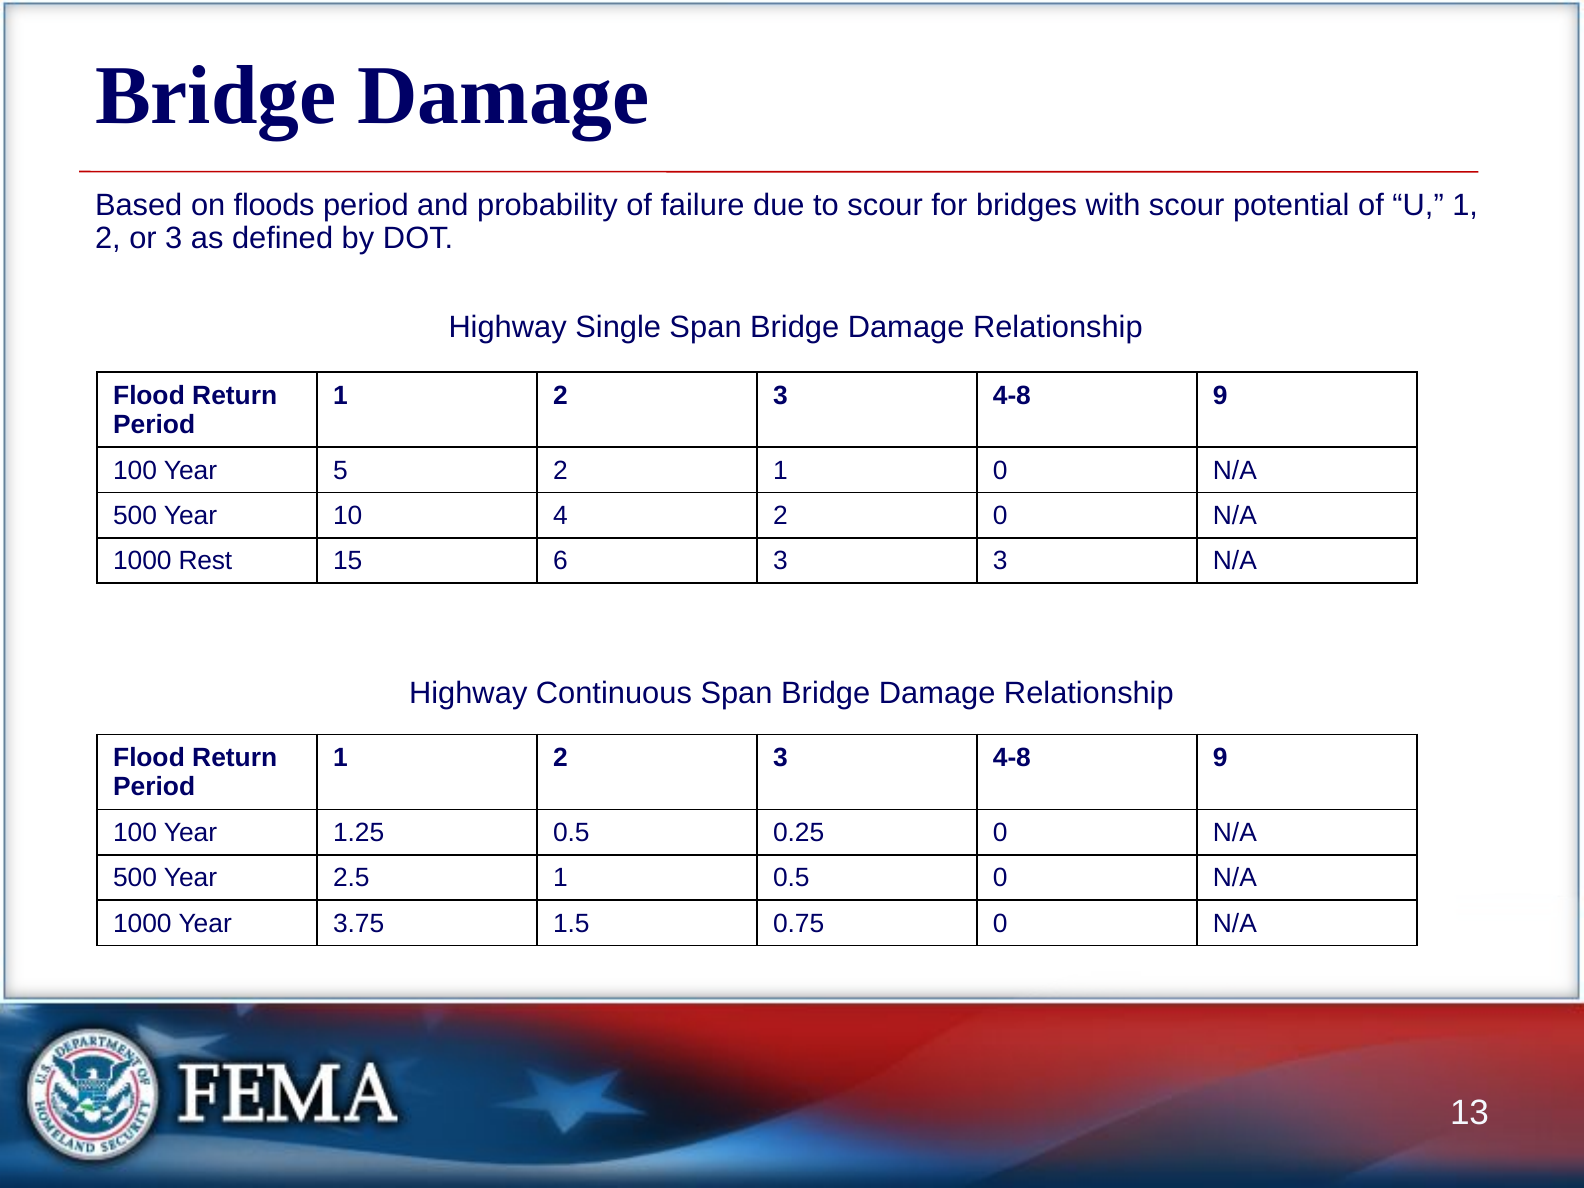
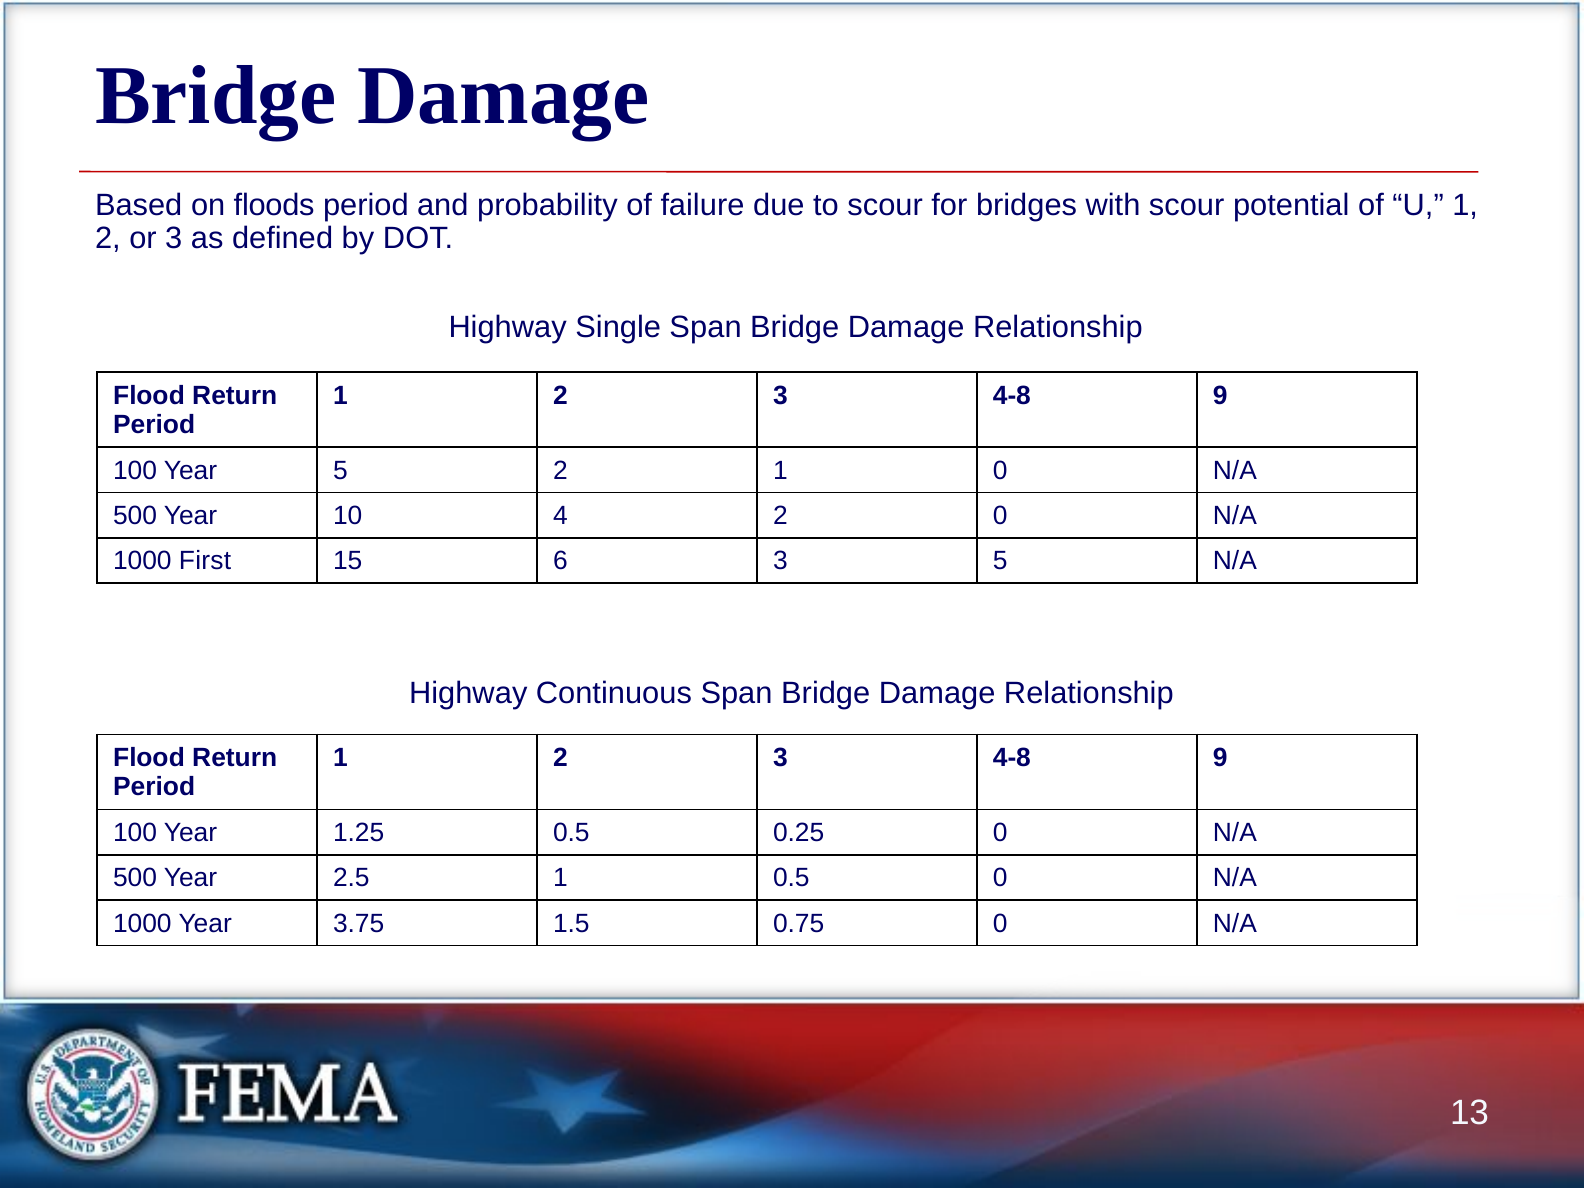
Rest: Rest -> First (205, 561)
3 3: 3 -> 5 (1000, 561)
